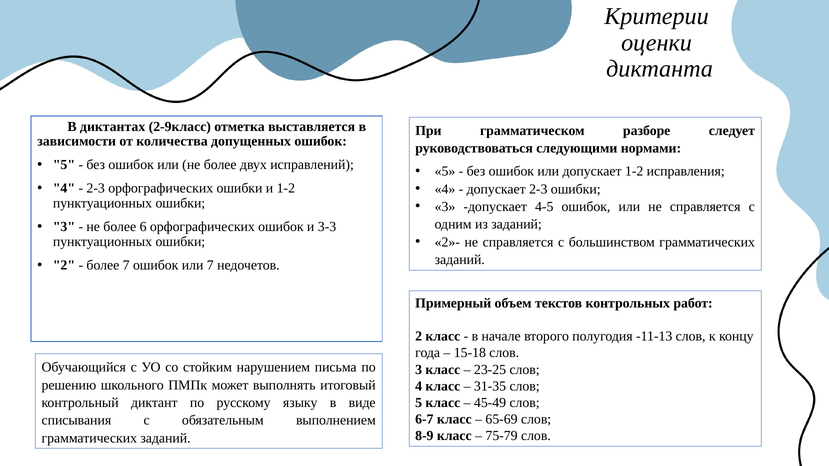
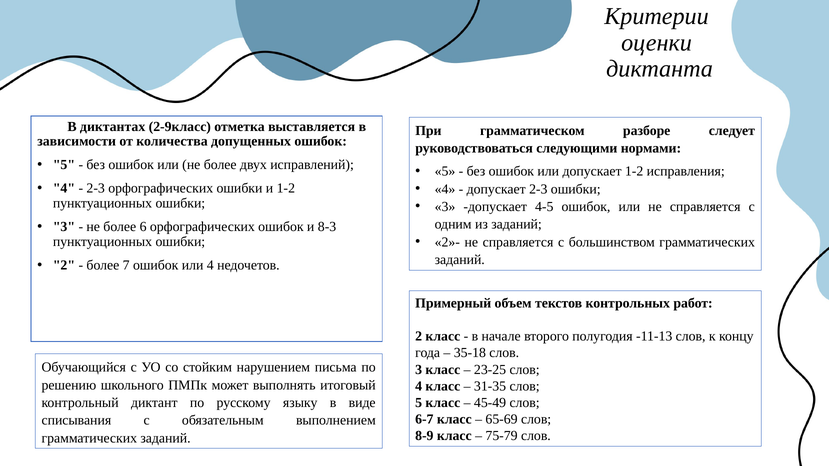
3-3: 3-3 -> 8-3 (327, 227)
или 7: 7 -> 4 (210, 265)
15-18: 15-18 -> 35-18 (470, 353)
